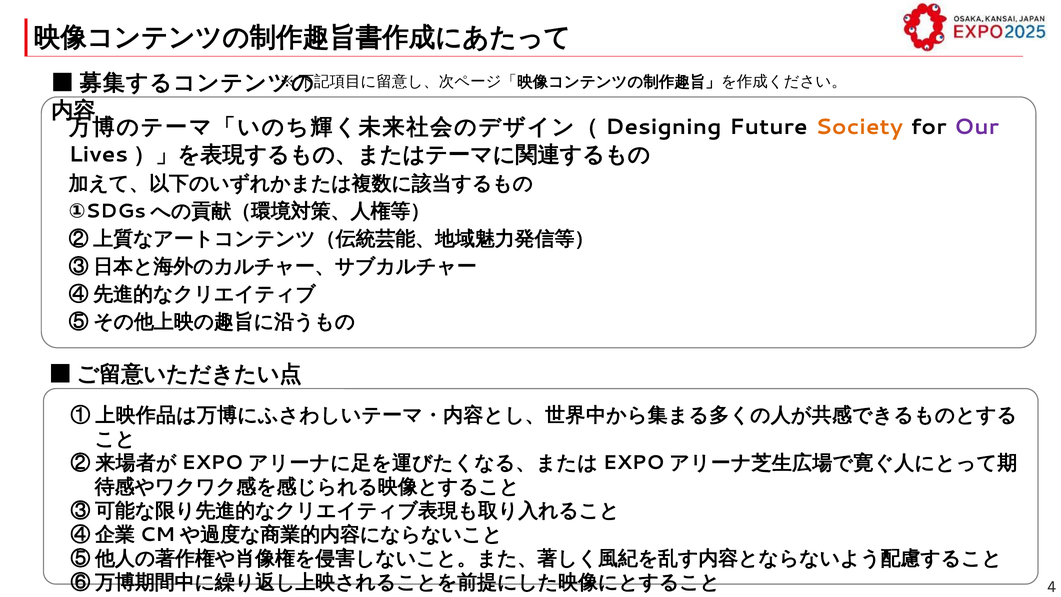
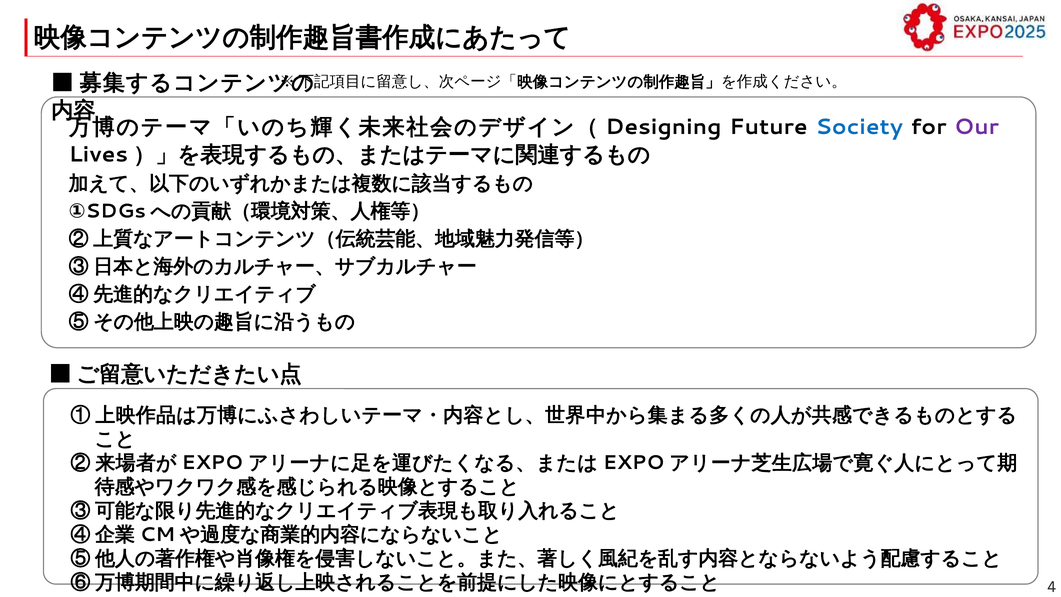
Society colour: orange -> blue (859, 127)
